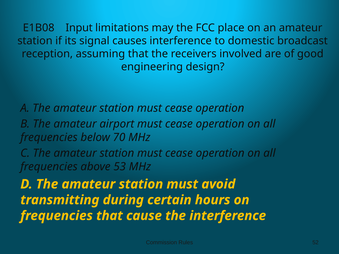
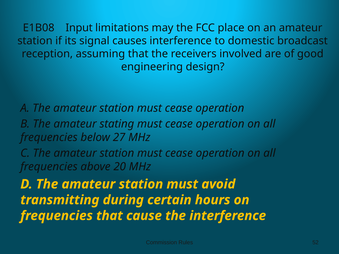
airport: airport -> stating (117, 124)
70: 70 -> 27 (119, 138)
53: 53 -> 20 (120, 167)
